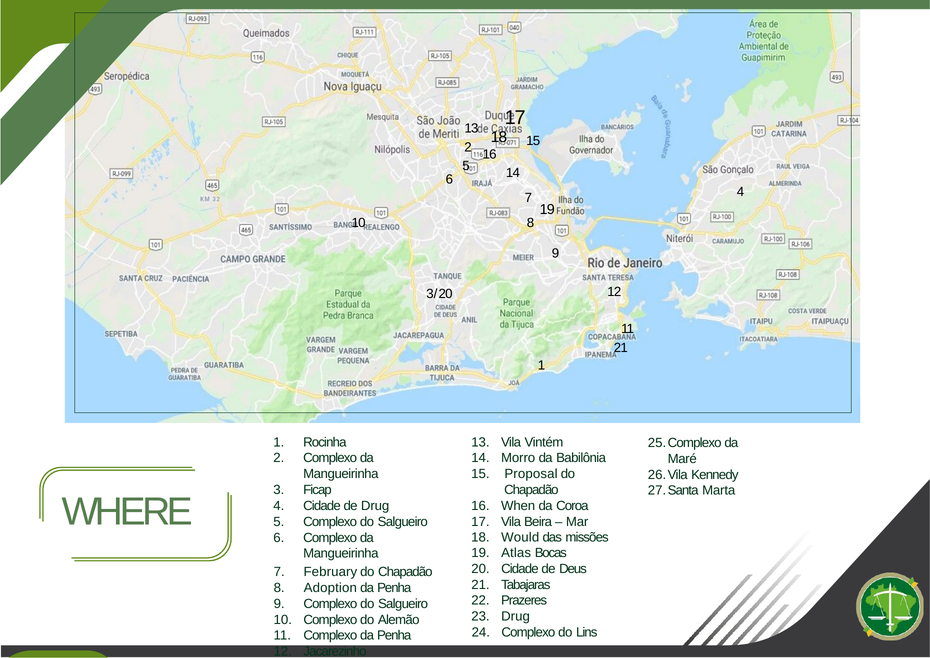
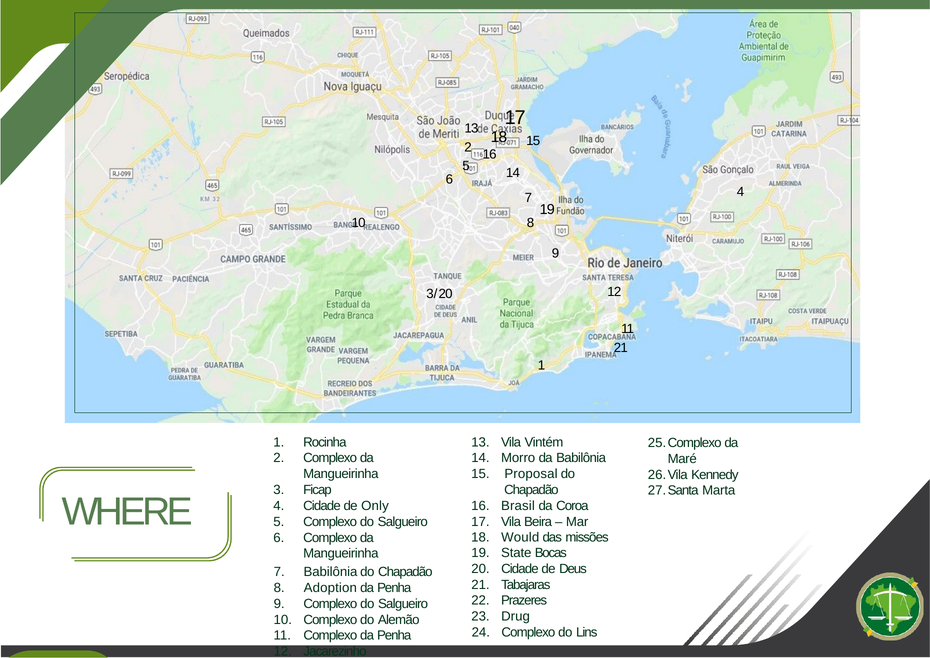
de Drug: Drug -> Only (375, 506)
When: When -> Brasil (518, 506)
Atlas: Atlas -> State (516, 553)
7 February: February -> Babilônia (330, 572)
